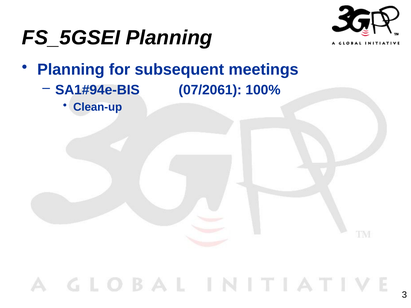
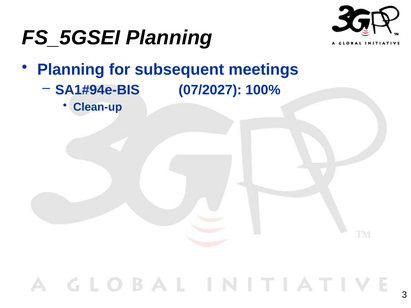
07/2061: 07/2061 -> 07/2027 (210, 90)
